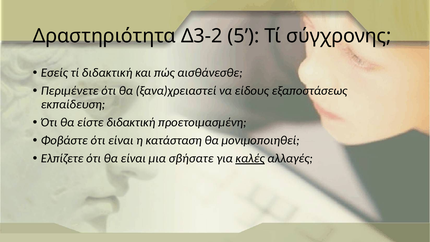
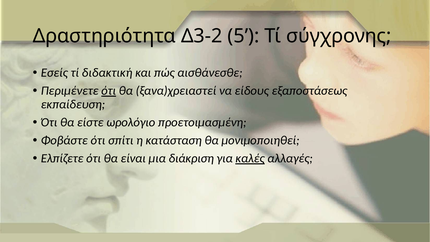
ότι underline: none -> present (109, 91)
είστε διδακτική: διδακτική -> ωρολόγιο (131, 122)
ότι είναι: είναι -> σπίτι (121, 140)
σβήσατε: σβήσατε -> διάκριση (191, 158)
